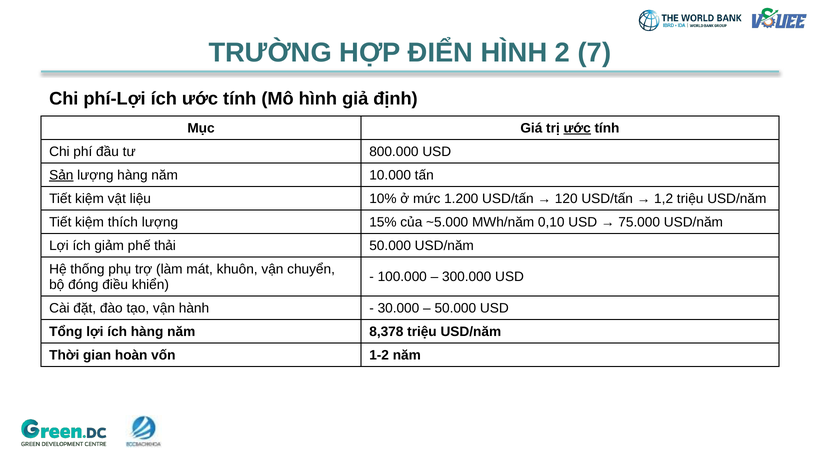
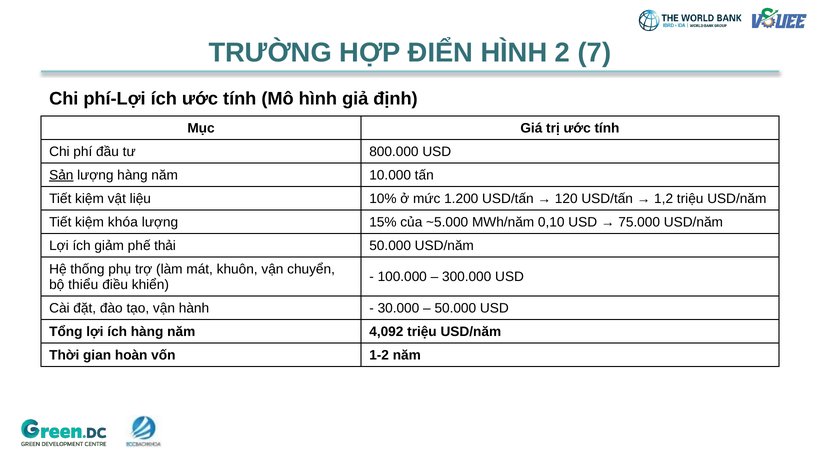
ước underline: present -> none (577, 128)
thích: thích -> khóa (123, 222)
đóng: đóng -> thiểu (83, 285)
8,378: 8,378 -> 4,092 (386, 332)
